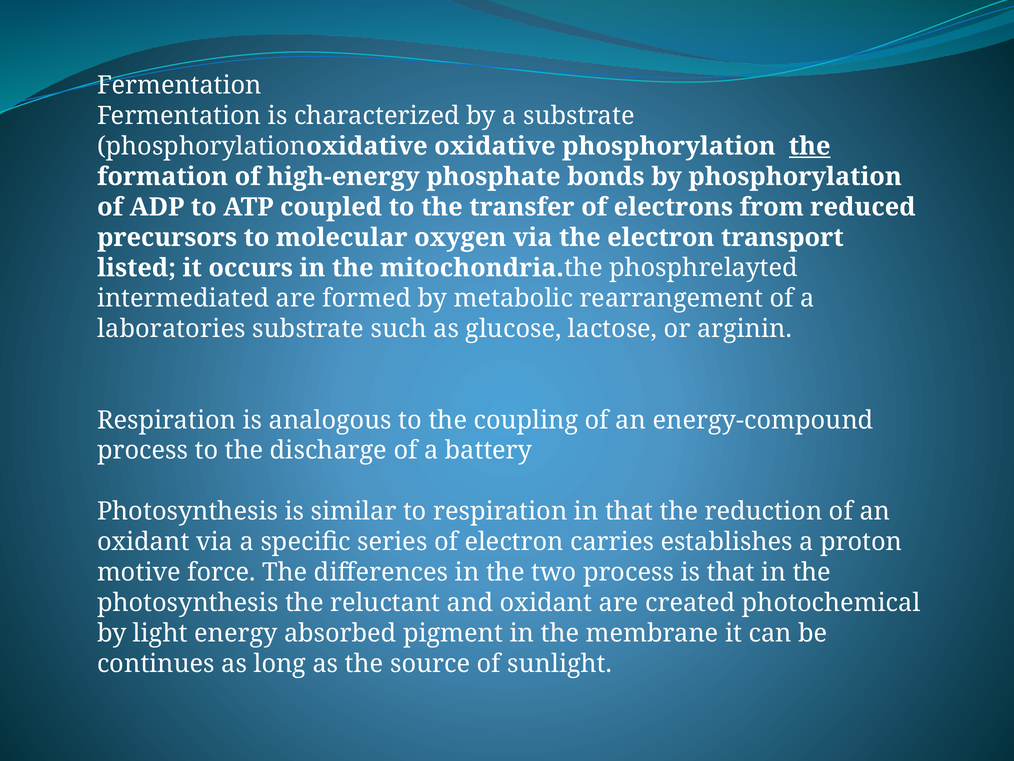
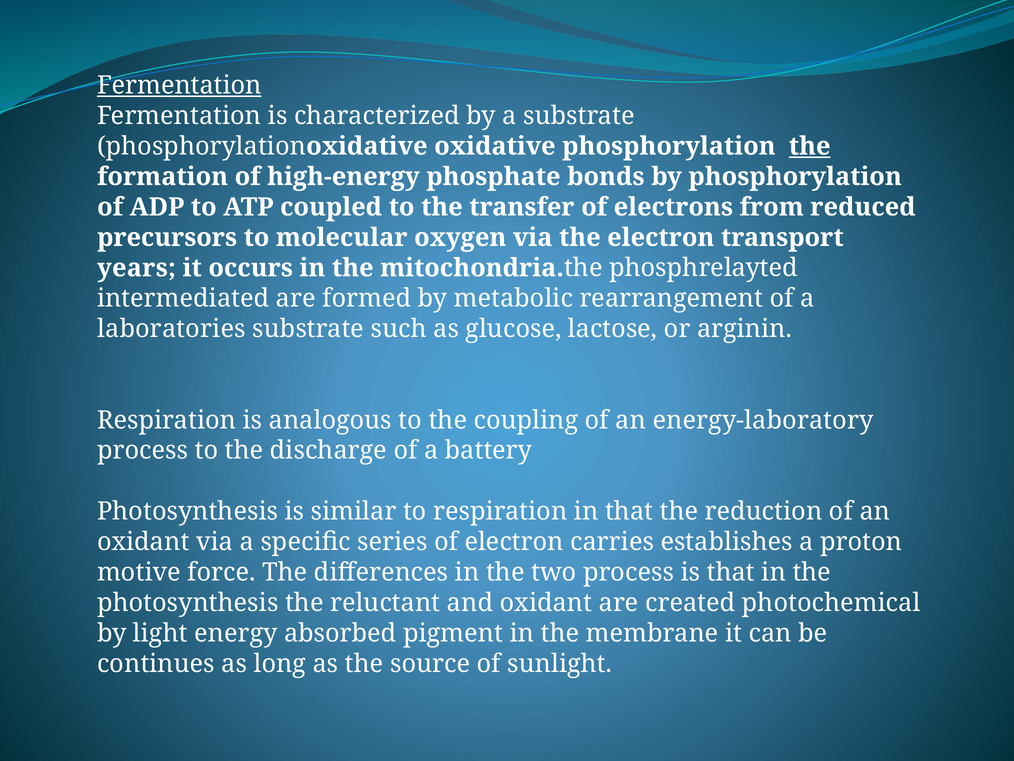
Fermentation underline: none -> present (179, 85)
listed: listed -> years (136, 268)
energy-compound: energy-compound -> energy-laboratory (763, 420)
